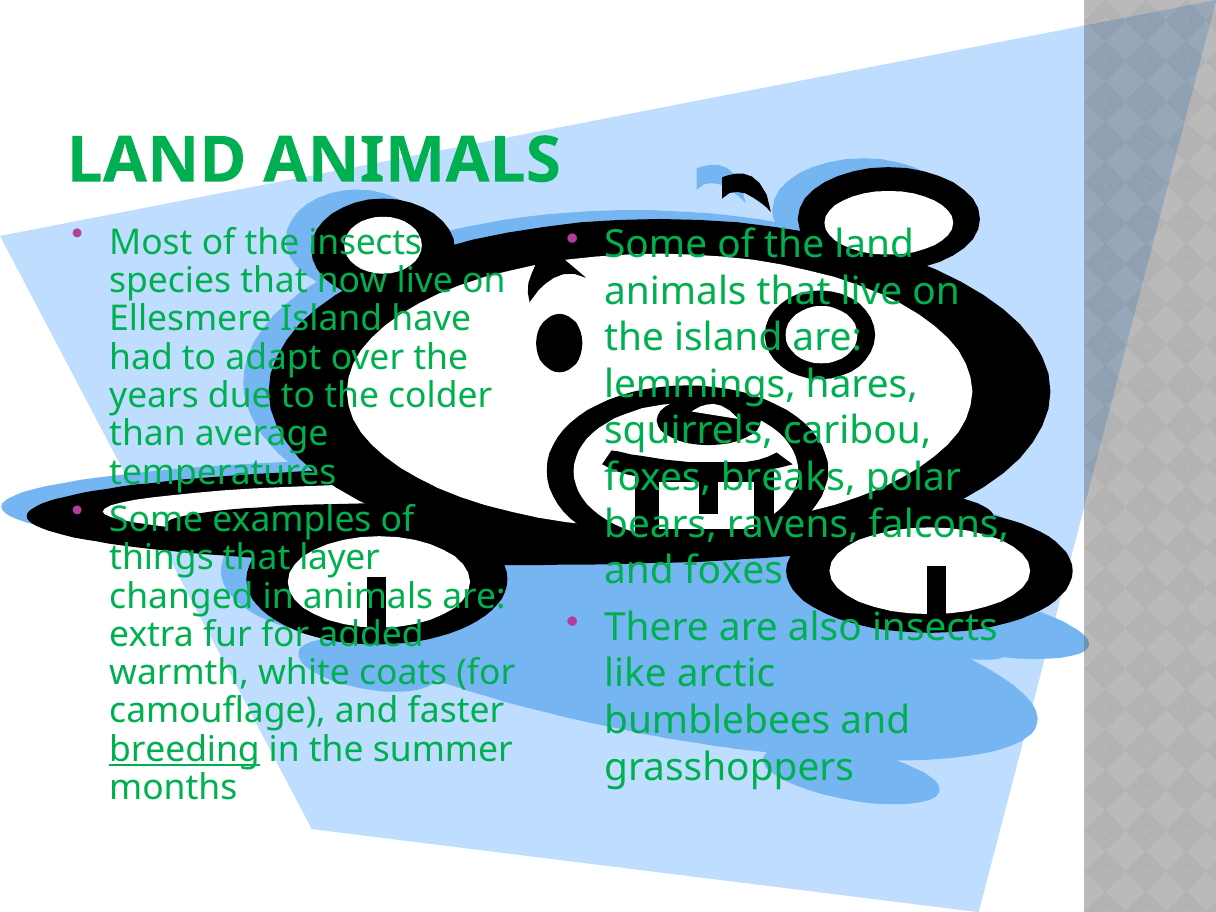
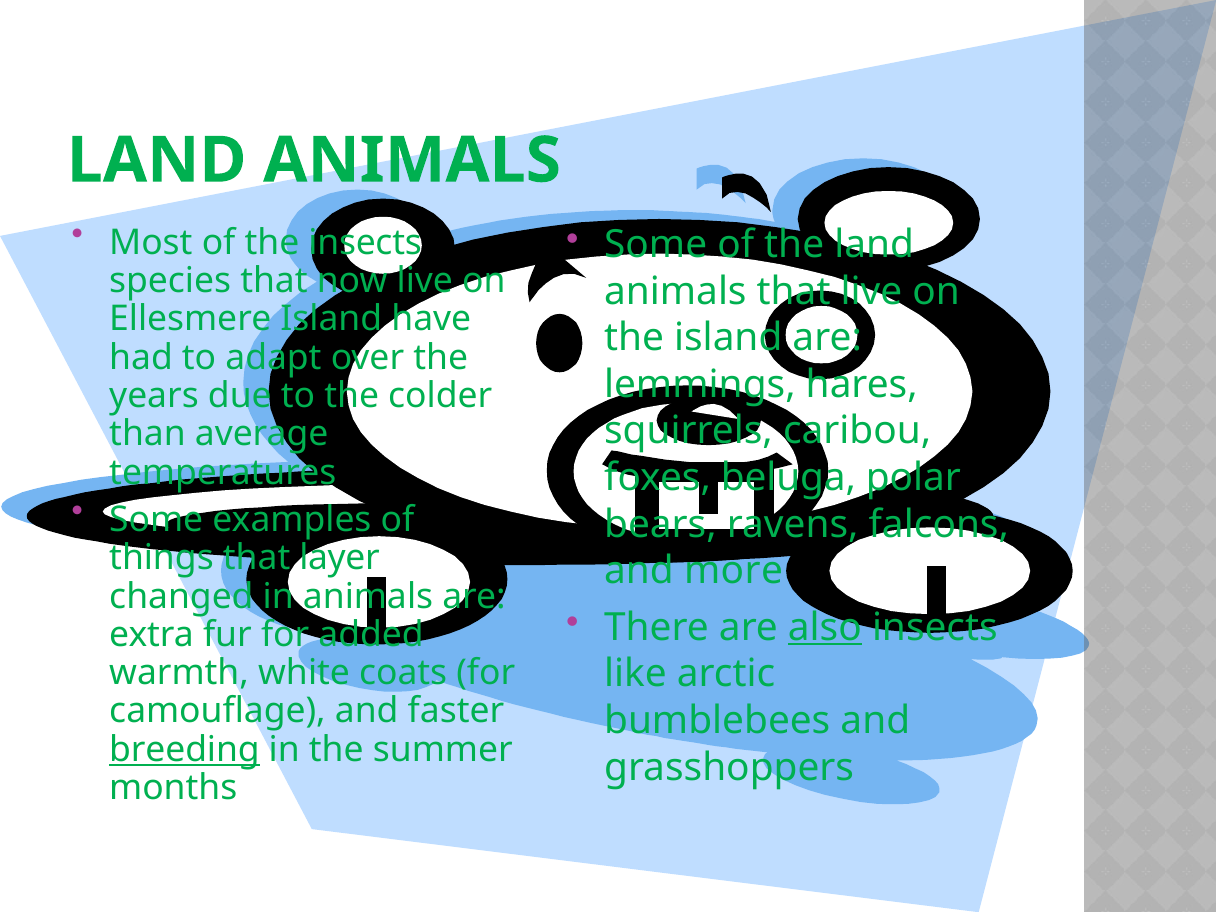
breaks: breaks -> beluga (788, 478)
and foxes: foxes -> more (733, 571)
also underline: none -> present (825, 628)
